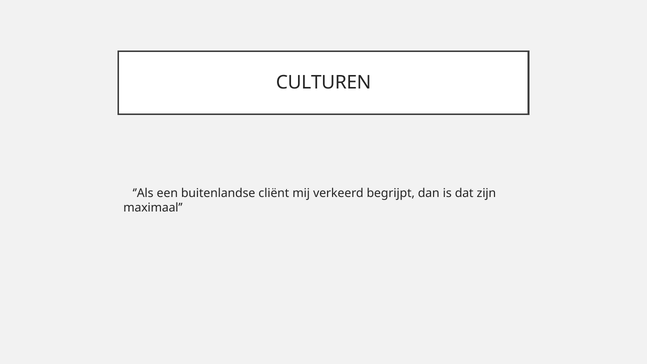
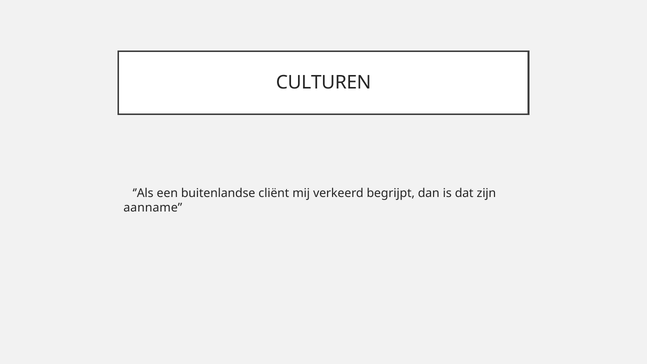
maximaal: maximaal -> aanname (153, 208)
